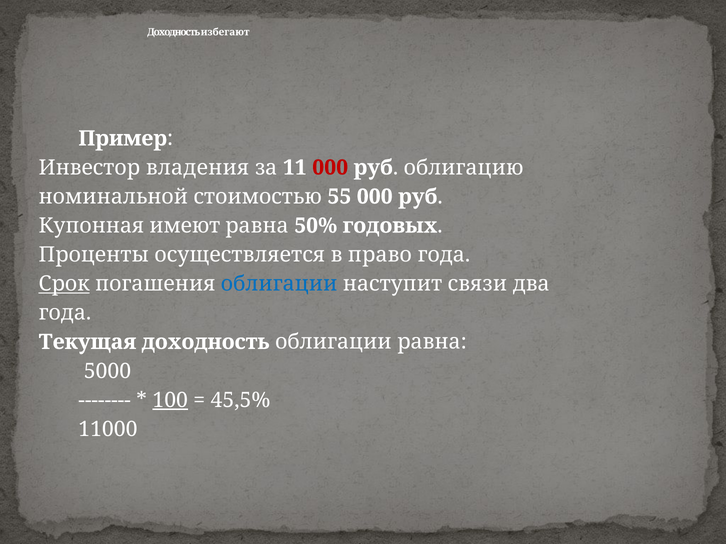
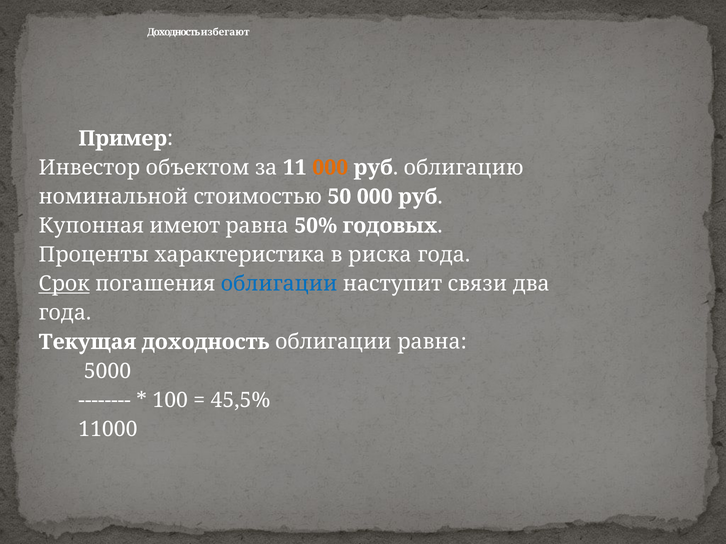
владения: владения -> объектом (198, 168)
000 colour: red -> orange (330, 168)
55: 55 -> 50 (339, 197)
осуществляется: осуществляется -> характеристика (240, 255)
право: право -> риска (380, 255)
100 underline: present -> none (170, 400)
